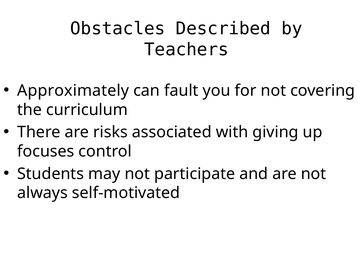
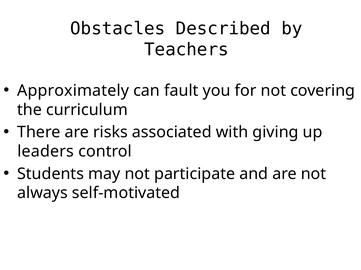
focuses: focuses -> leaders (46, 152)
